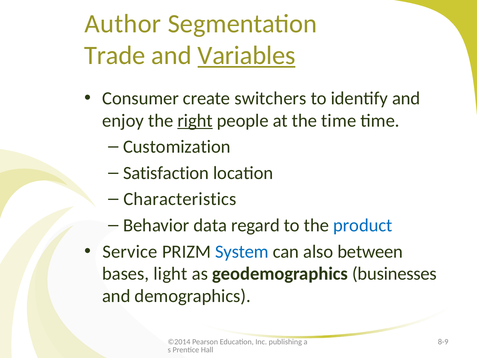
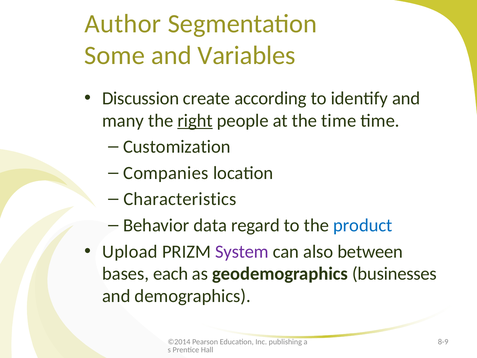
Trade: Trade -> Some (115, 56)
Variables underline: present -> none (246, 56)
Consumer: Consumer -> Discussion (141, 98)
switchers: switchers -> according (270, 98)
enjoy: enjoy -> many (123, 120)
Satisfaction: Satisfaction -> Companies (166, 173)
Service: Service -> Upload (130, 251)
System colour: blue -> purple (242, 251)
light: light -> each (171, 274)
